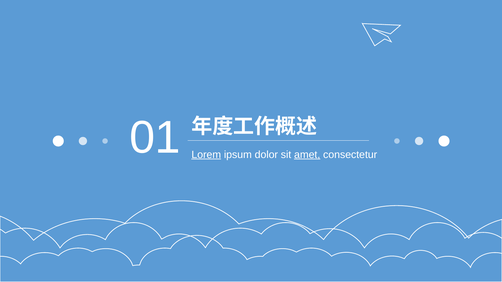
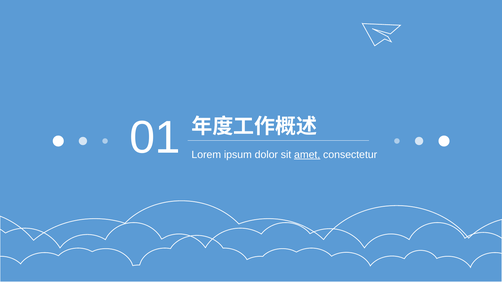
Lorem underline: present -> none (206, 155)
